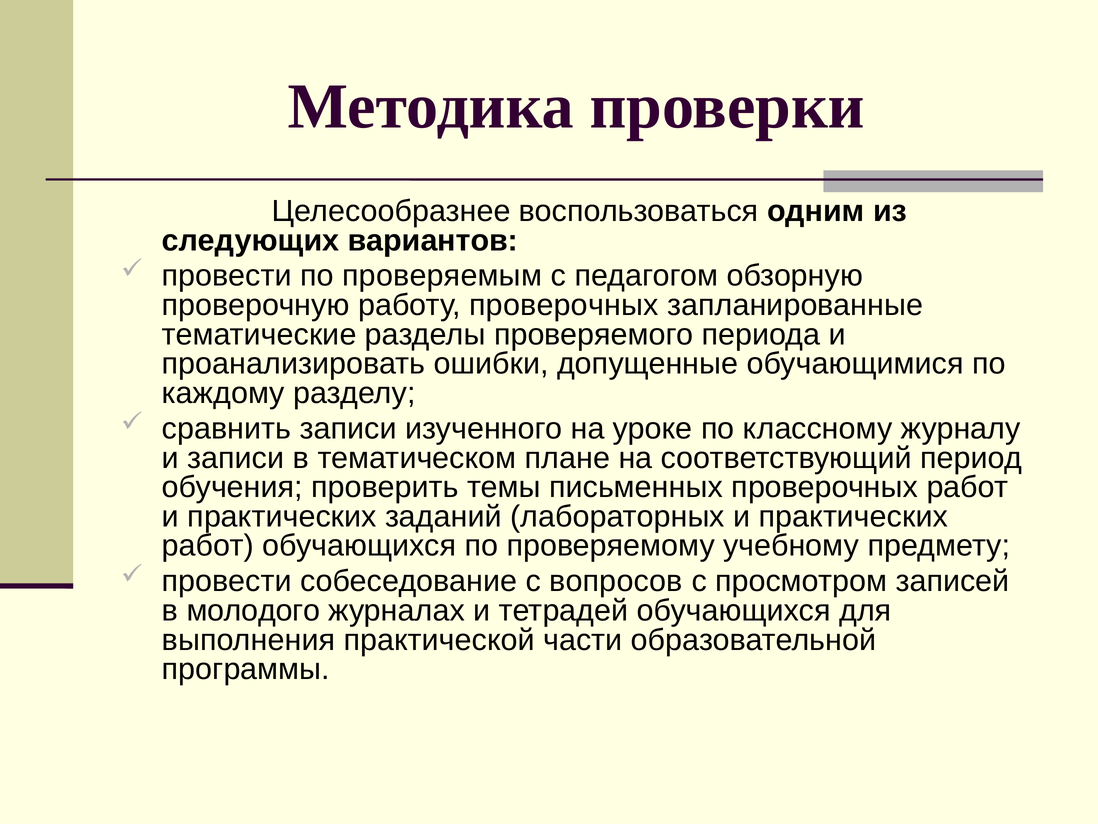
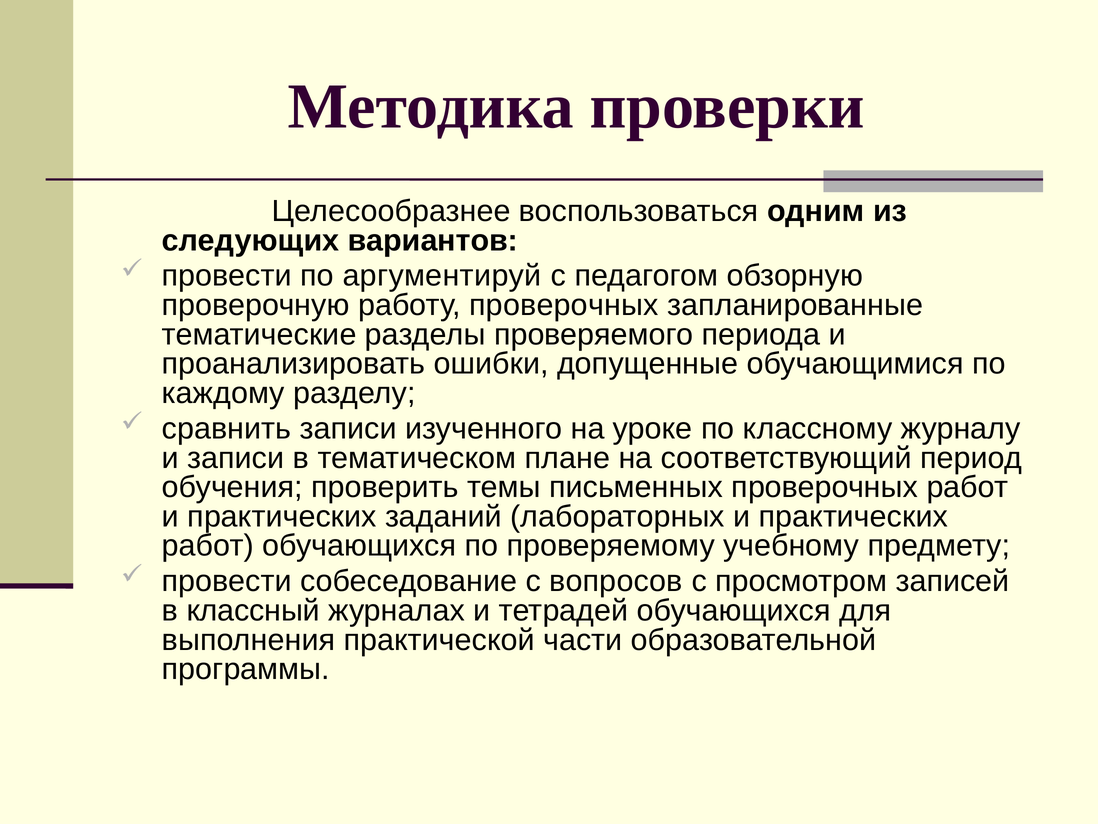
проверяемым: проверяемым -> аргументируй (442, 276)
молодого: молодого -> классный (253, 610)
